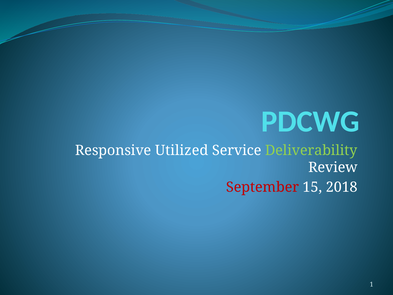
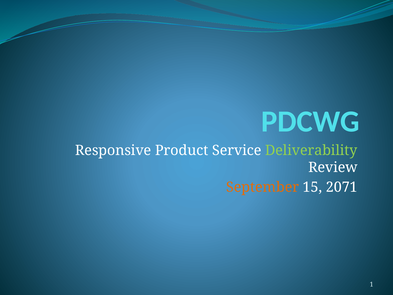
Utilized: Utilized -> Product (182, 150)
September colour: red -> orange (263, 187)
2018: 2018 -> 2071 (342, 187)
